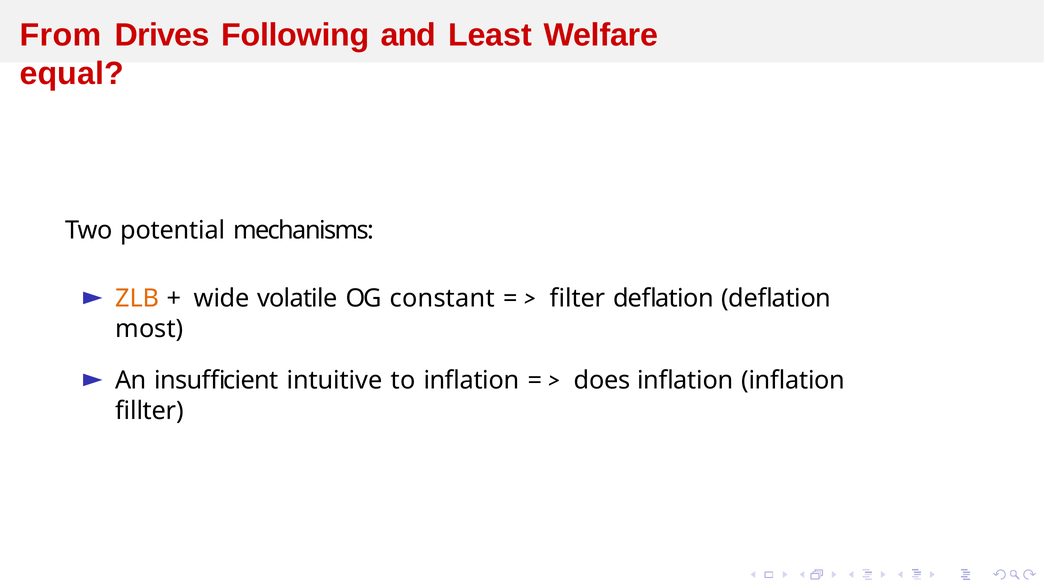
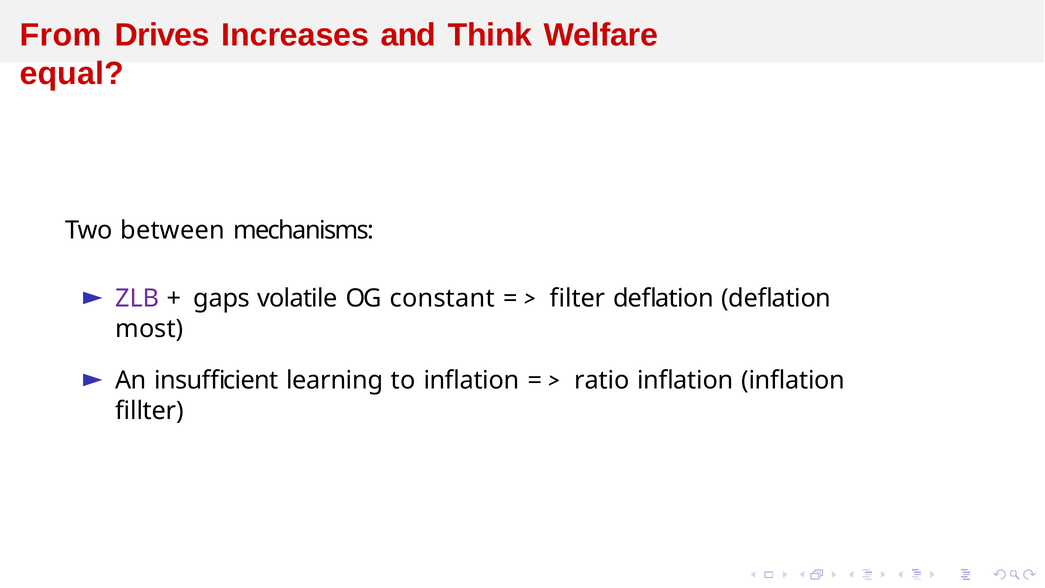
Following: Following -> Increases (295, 35)
Least: Least -> Think (490, 35)
potential: potential -> between (173, 231)
ZLB colour: orange -> purple (137, 298)
wide: wide -> gaps (222, 298)
intuitive: intuitive -> learning (335, 381)
does: does -> ratio (602, 381)
